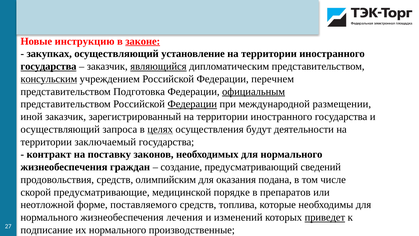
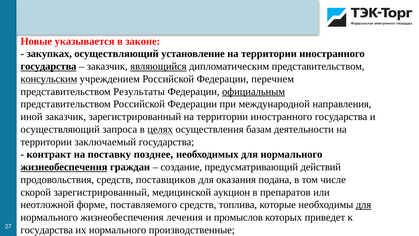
инструкцию: инструкцию -> указывается (85, 41)
законе underline: present -> none (143, 41)
Подготовка: Подготовка -> Результаты (139, 91)
Федерации underline: present -> none (192, 104)
размещении: размещении -> направления (342, 104)
будут: будут -> базам (259, 129)
законов: законов -> позднее (153, 154)
жизнеобеспечения underline: none -> present (64, 167)
сведений: сведений -> действий (321, 167)
олимпийским: олимпийским -> поставщиков (166, 179)
скорой предусматривающие: предусматривающие -> зарегистрированный (102, 192)
порядке: порядке -> аукцион (232, 192)
для underline: none -> present (364, 205)
изменений: изменений -> промыслов (238, 217)
приведет underline: present -> none (325, 217)
подписание: подписание -> государства (47, 230)
